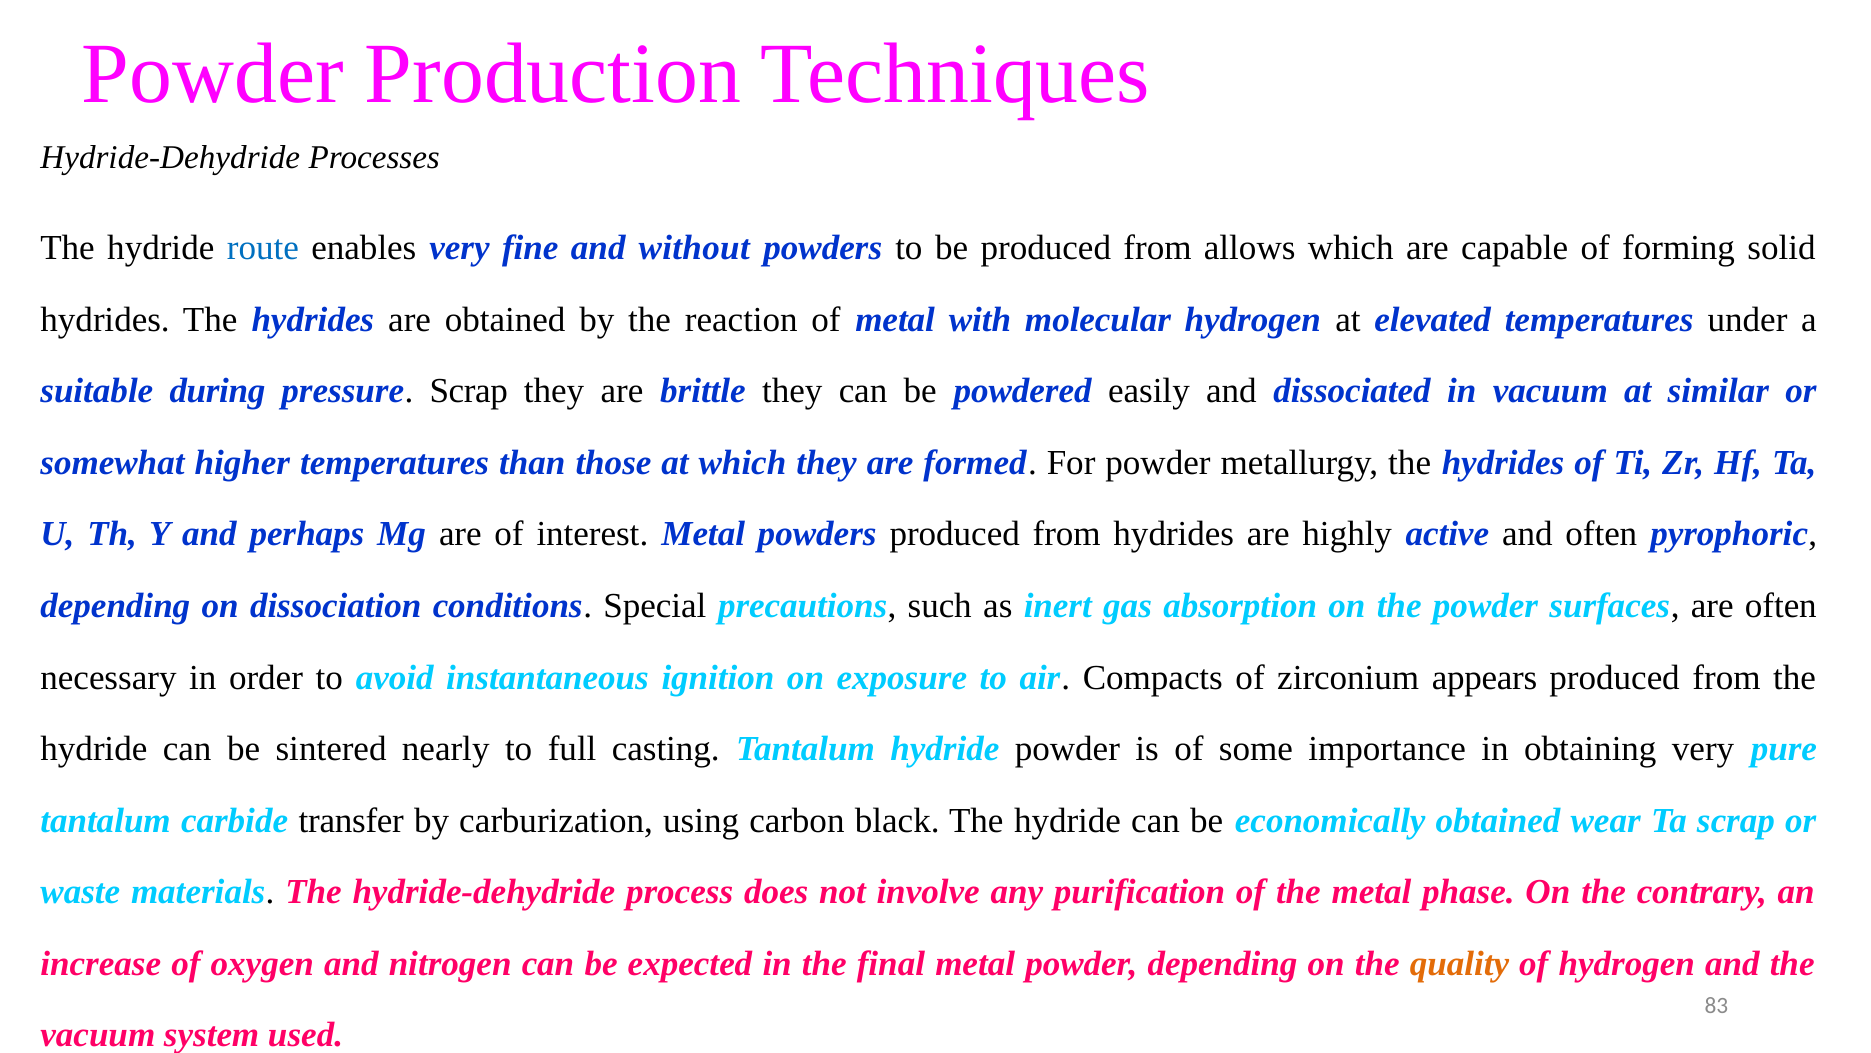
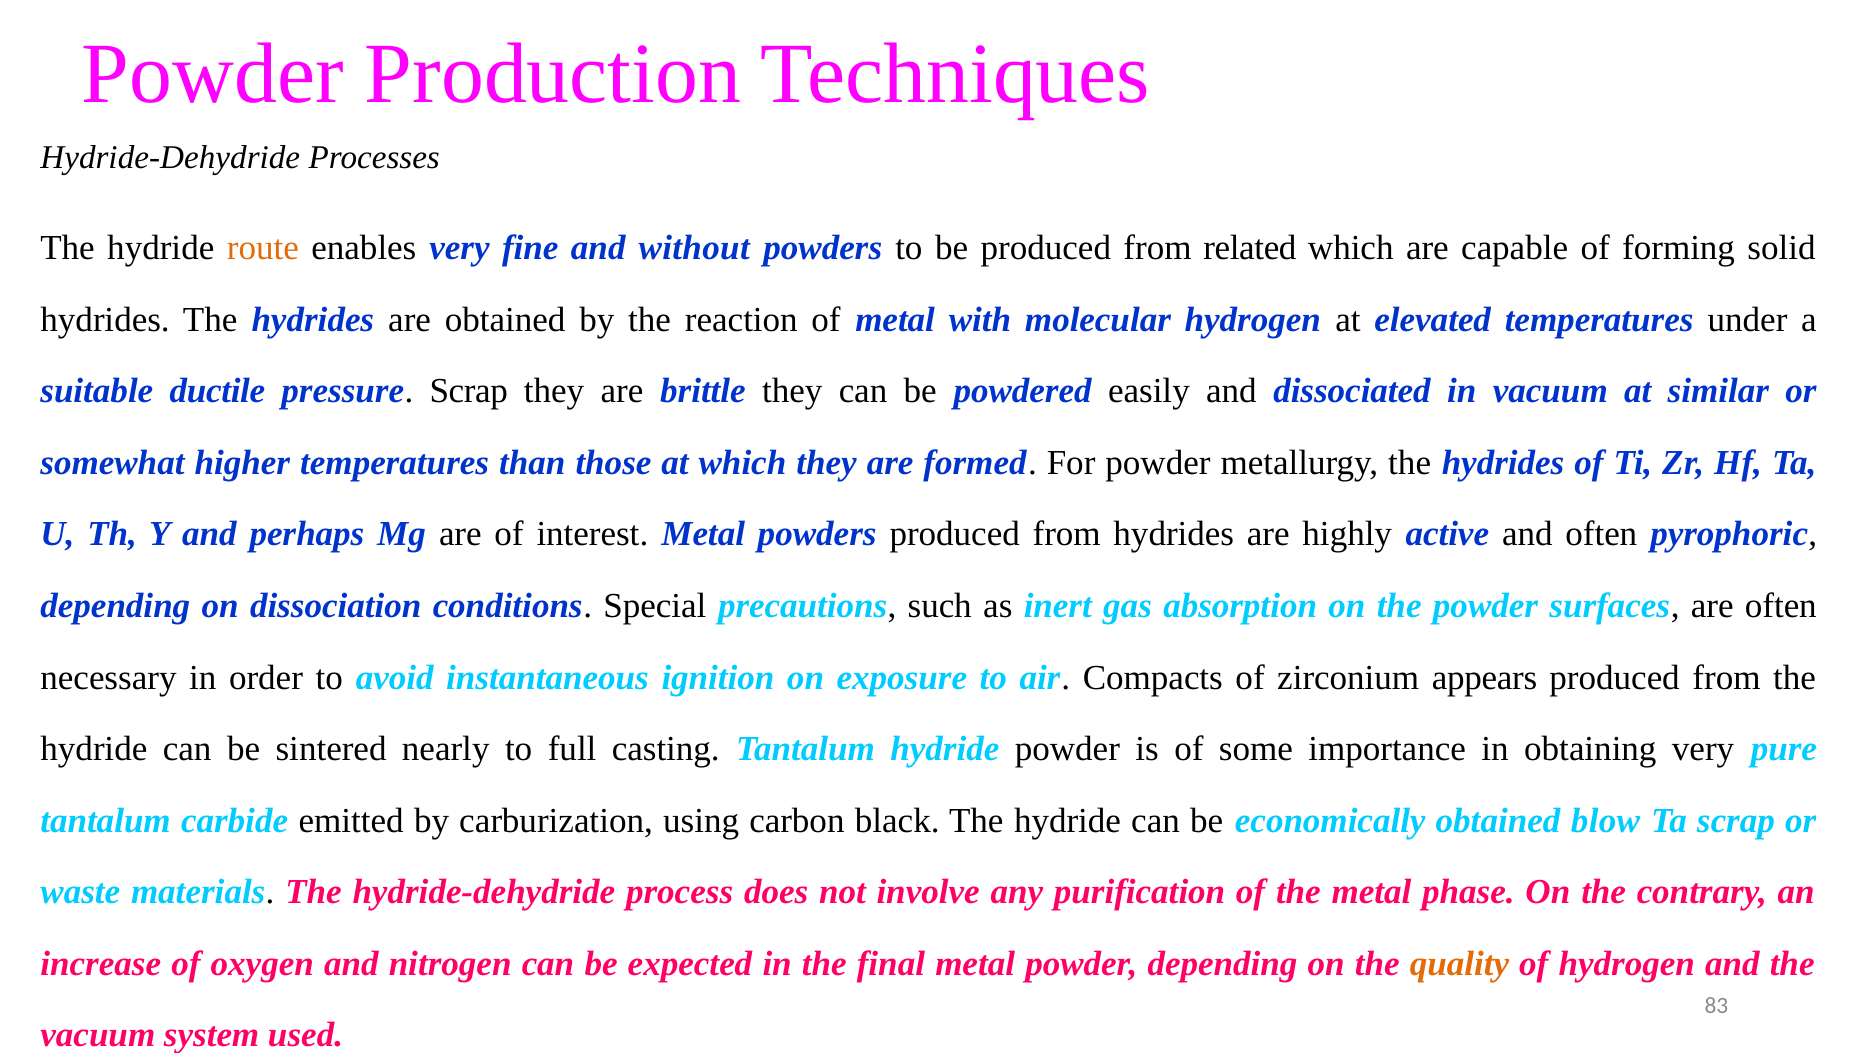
route colour: blue -> orange (263, 248)
allows: allows -> related (1250, 248)
during: during -> ductile (217, 391)
transfer: transfer -> emitted (351, 820)
wear: wear -> blow (1605, 820)
